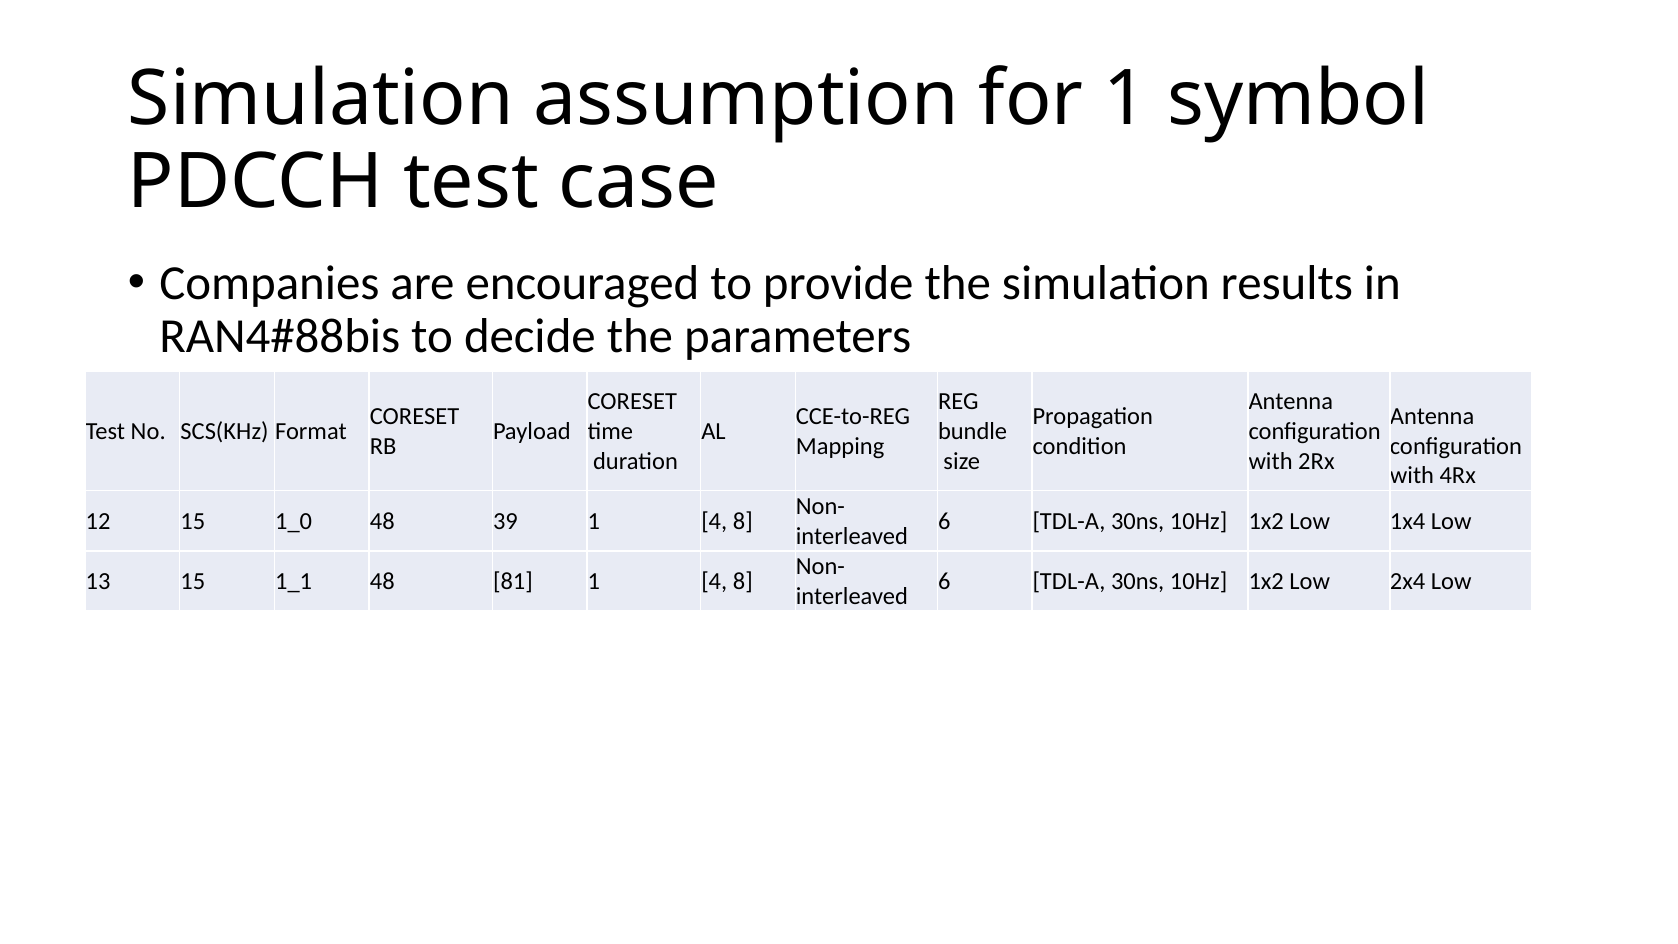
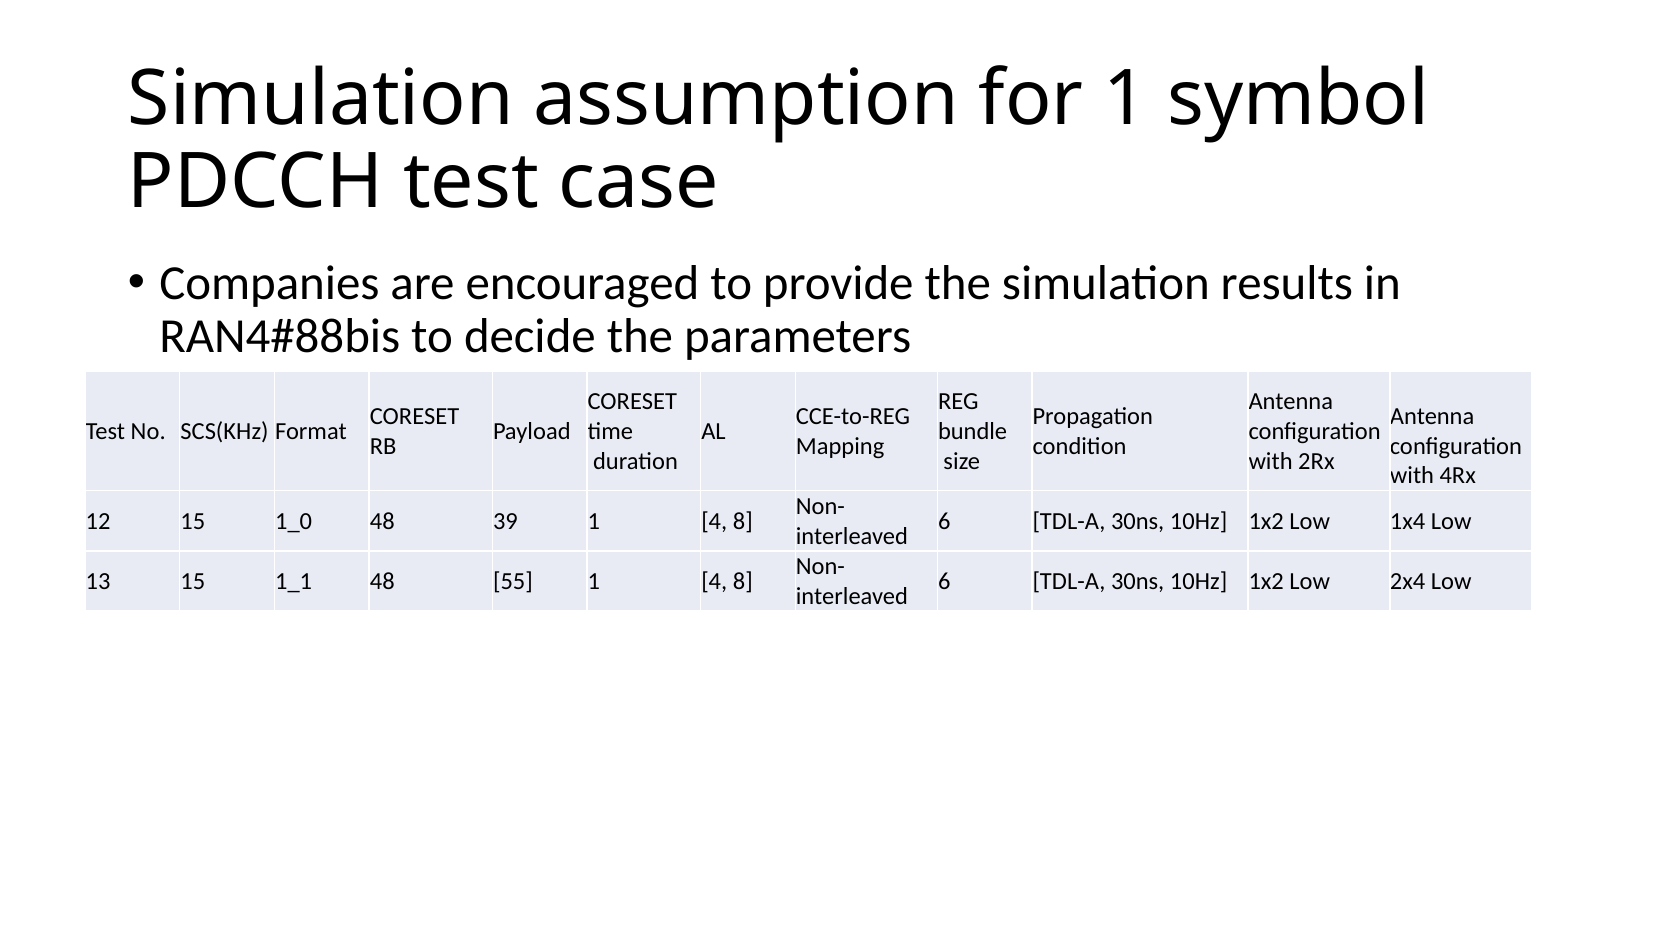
81: 81 -> 55 (513, 582)
